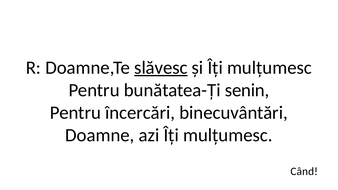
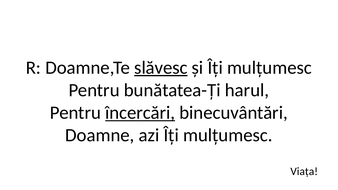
senin: senin -> harul (247, 90)
încercări underline: none -> present (140, 113)
Când: Când -> Viața (304, 171)
